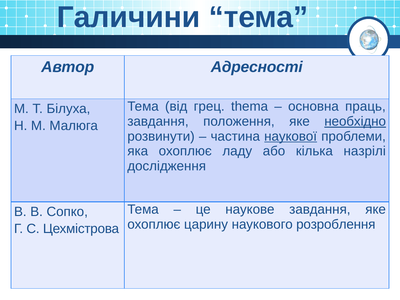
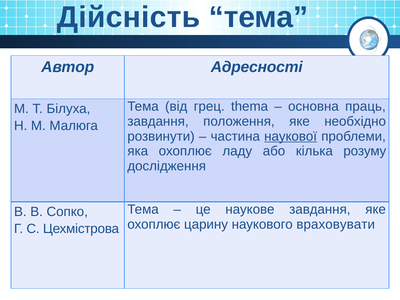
Галичини: Галичини -> Дійсність (129, 17)
необхідно underline: present -> none (355, 121)
назрілі: назрілі -> розуму (365, 151)
розроблення: розроблення -> враховувати (336, 224)
